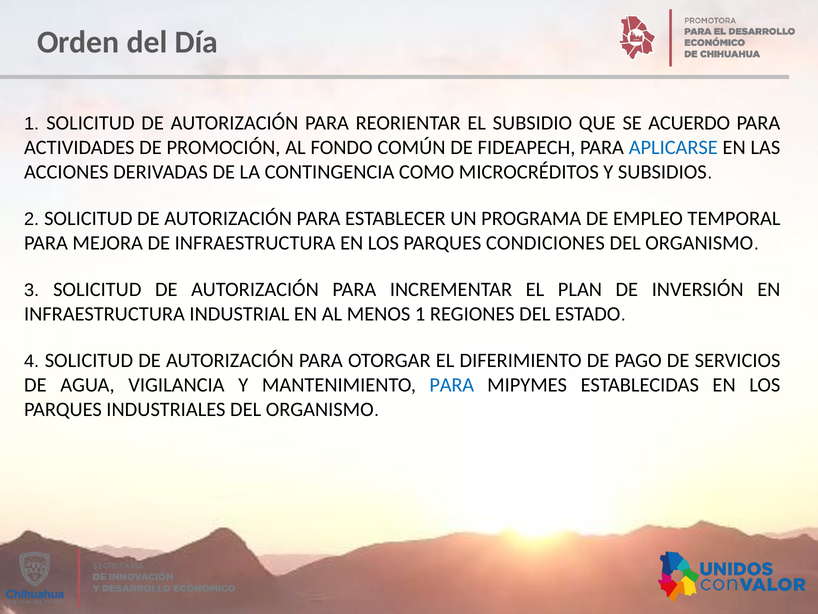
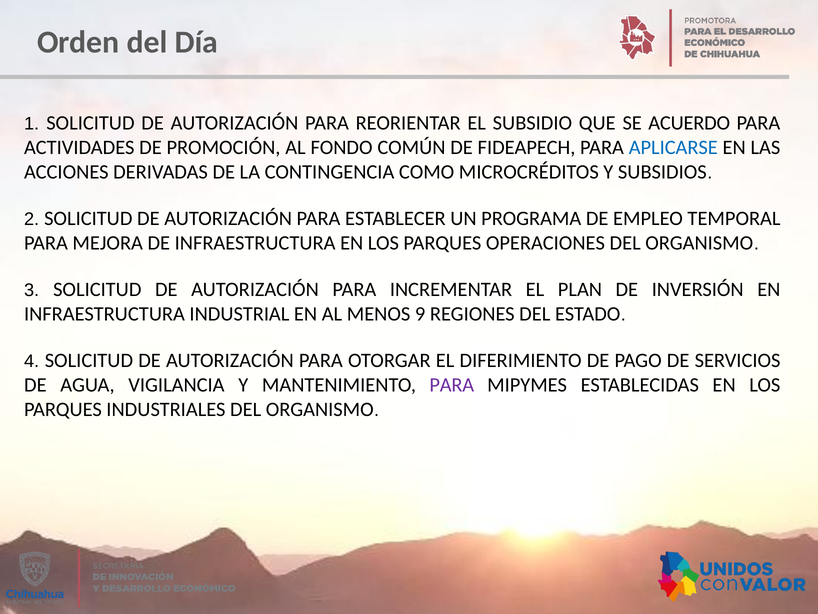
CONDICIONES: CONDICIONES -> OPERACIONES (545, 243)
MENOS 1: 1 -> 9 (420, 314)
PARA colour: blue -> purple (452, 385)
